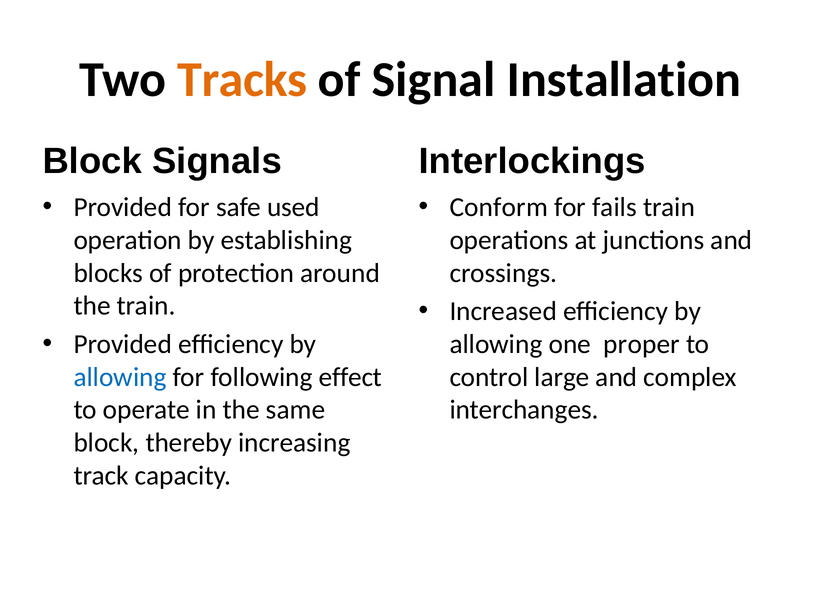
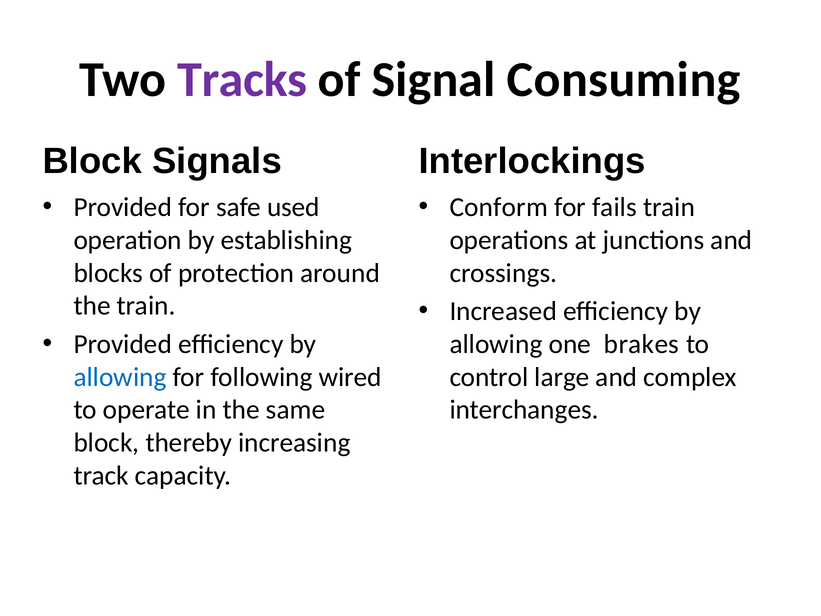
Tracks colour: orange -> purple (242, 79)
Installation: Installation -> Consuming (624, 79)
proper: proper -> brakes (642, 344)
effect: effect -> wired (350, 377)
